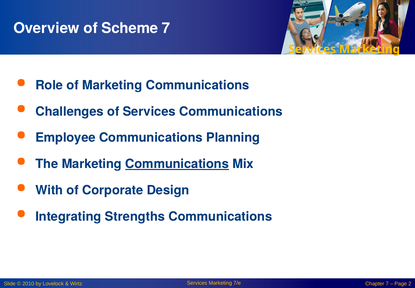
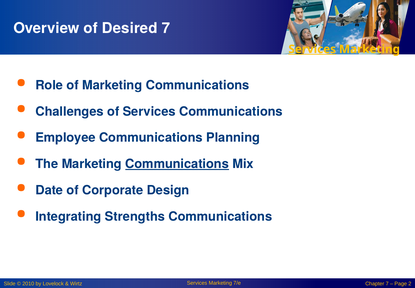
Scheme: Scheme -> Desired (130, 28)
Services underline: none -> present (312, 49)
With: With -> Date (49, 190)
